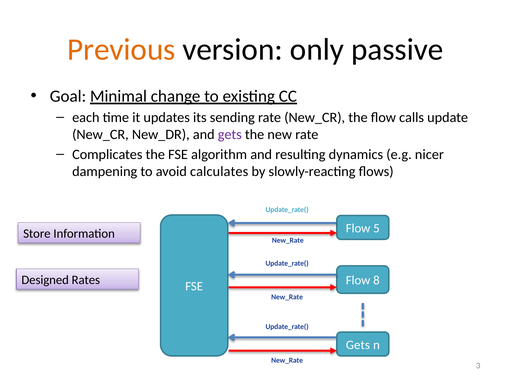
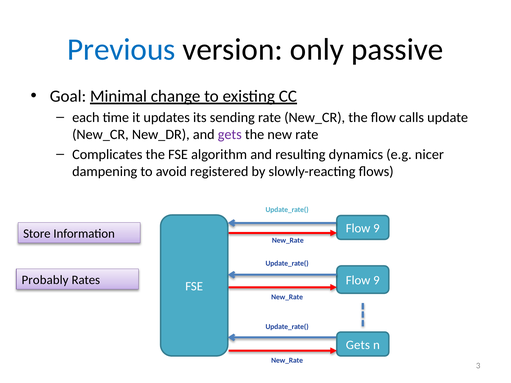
Previous colour: orange -> blue (121, 49)
calculates: calculates -> registered (219, 172)
5: 5 -> 9 (376, 228)
Designed: Designed -> Probably (45, 280)
8: 8 -> 9 (376, 281)
